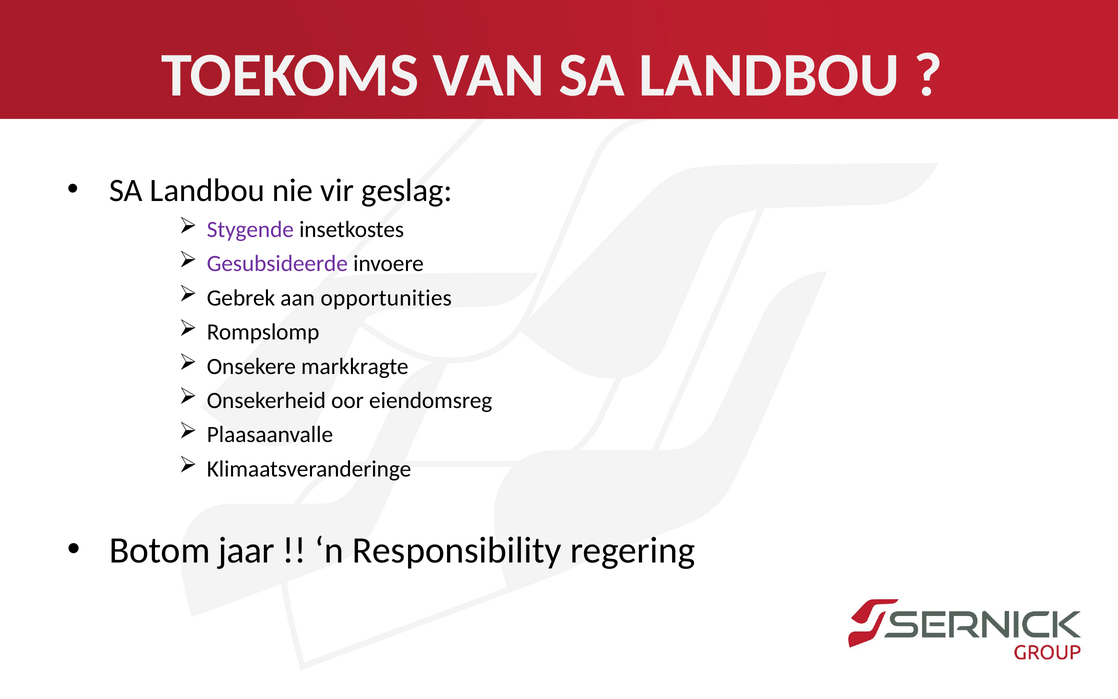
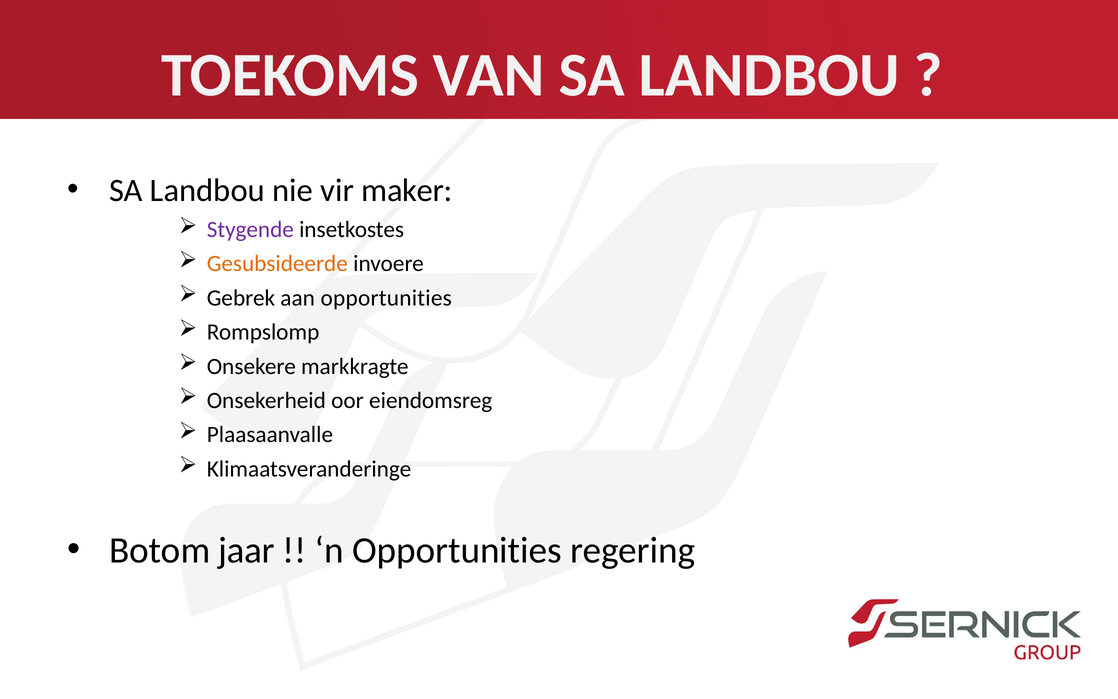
geslag: geslag -> maker (407, 190)
Gesubsideerde colour: purple -> orange (277, 264)
n Responsibility: Responsibility -> Opportunities (457, 550)
